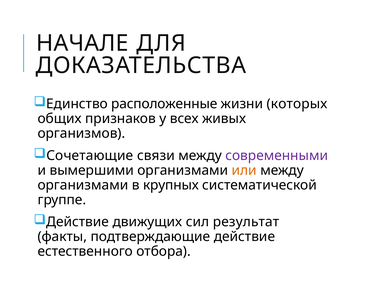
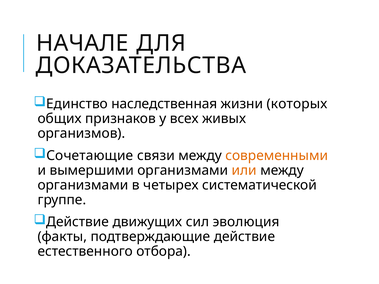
расположенные: расположенные -> наследственная (164, 104)
современными colour: purple -> orange (277, 156)
крупных: крупных -> четырех (171, 185)
результат: результат -> эволюция (246, 222)
